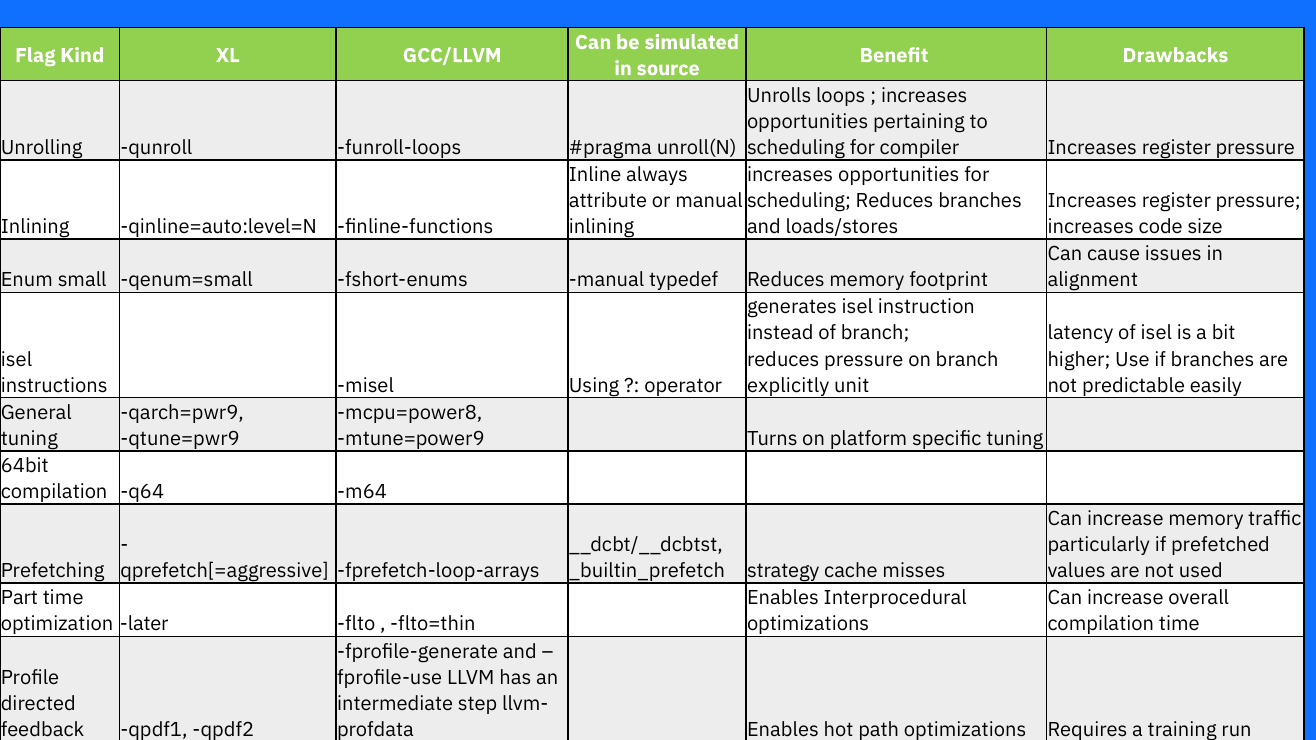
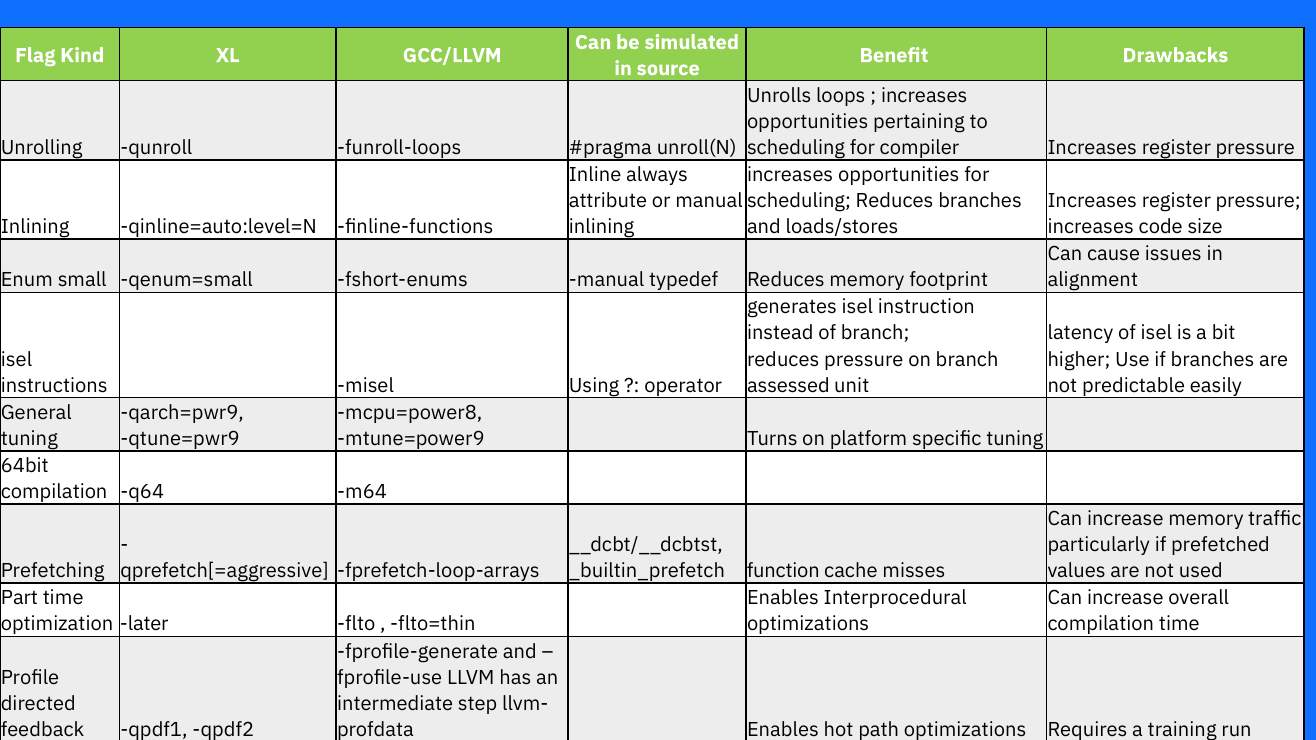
explicitly: explicitly -> assessed (788, 386)
strategy: strategy -> function (783, 571)
